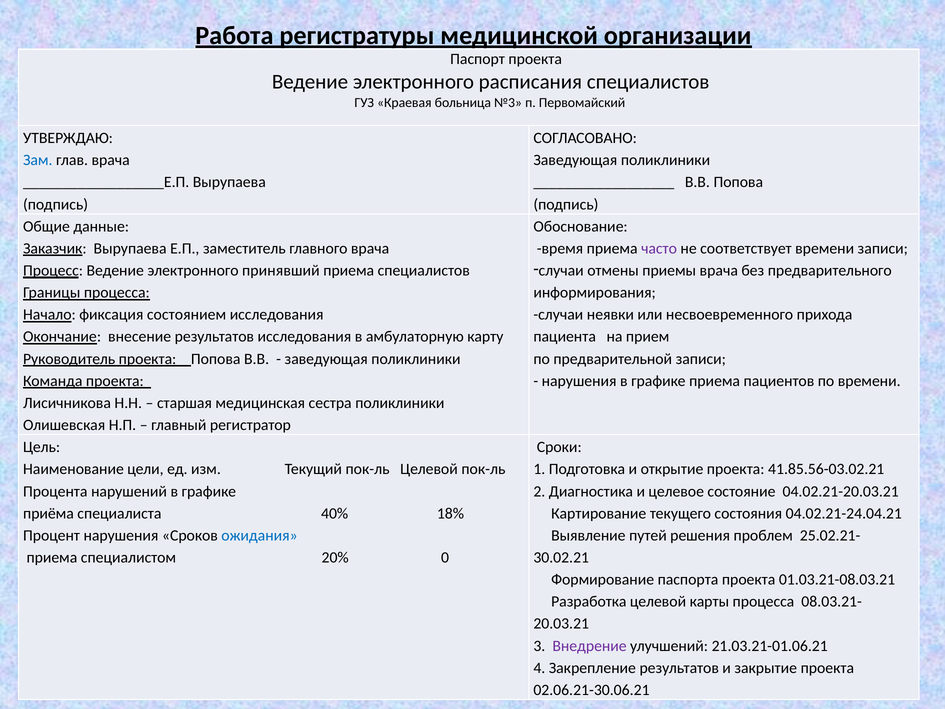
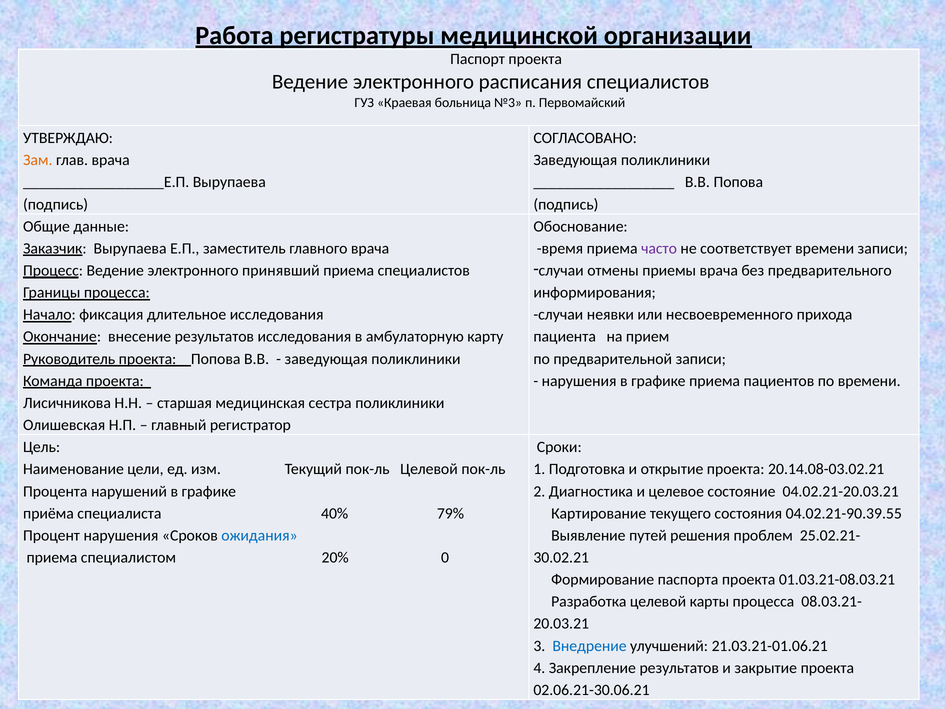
Зам colour: blue -> orange (38, 160)
состоянием: состоянием -> длительное (187, 315)
41.85.56-03.02.21: 41.85.56-03.02.21 -> 20.14.08-03.02.21 (826, 469)
18%: 18% -> 79% (450, 513)
04.02.21-24.04.21: 04.02.21-24.04.21 -> 04.02.21-90.39.55 (844, 513)
Внедрение colour: purple -> blue (590, 646)
